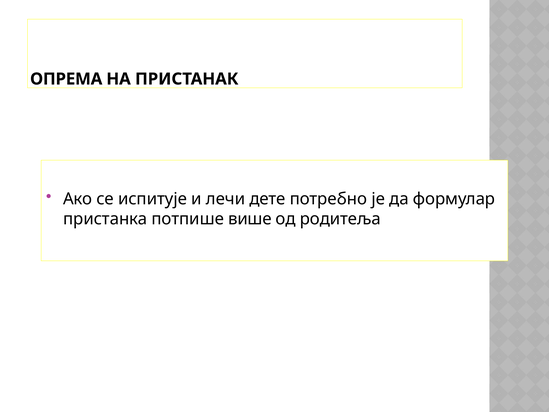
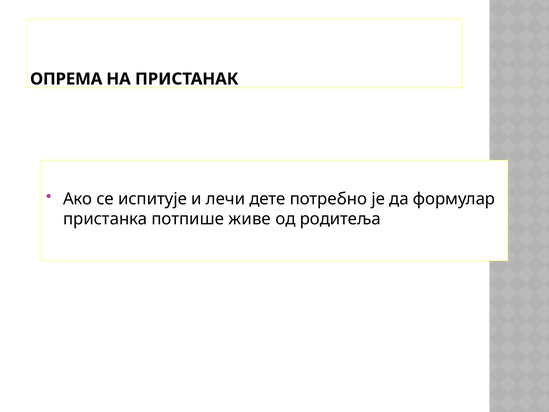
више: више -> живе (250, 219)
